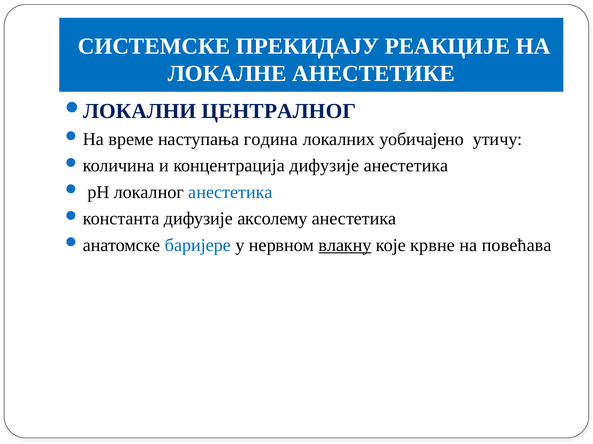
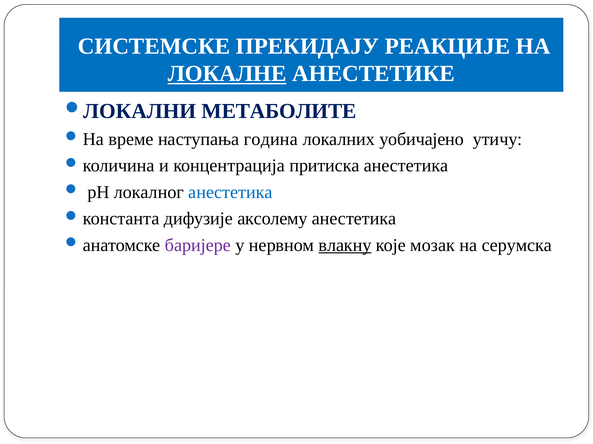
ЛОКАЛНЕ underline: none -> present (227, 74)
ЦЕНТРАЛНОГ: ЦЕНТРАЛНОГ -> МЕТАБОЛИТЕ (279, 111)
концентрација дифузије: дифузије -> притиска (324, 166)
баријере colour: blue -> purple (198, 246)
крвне: крвне -> мозак (433, 246)
повећава: повећава -> серумска (517, 246)
